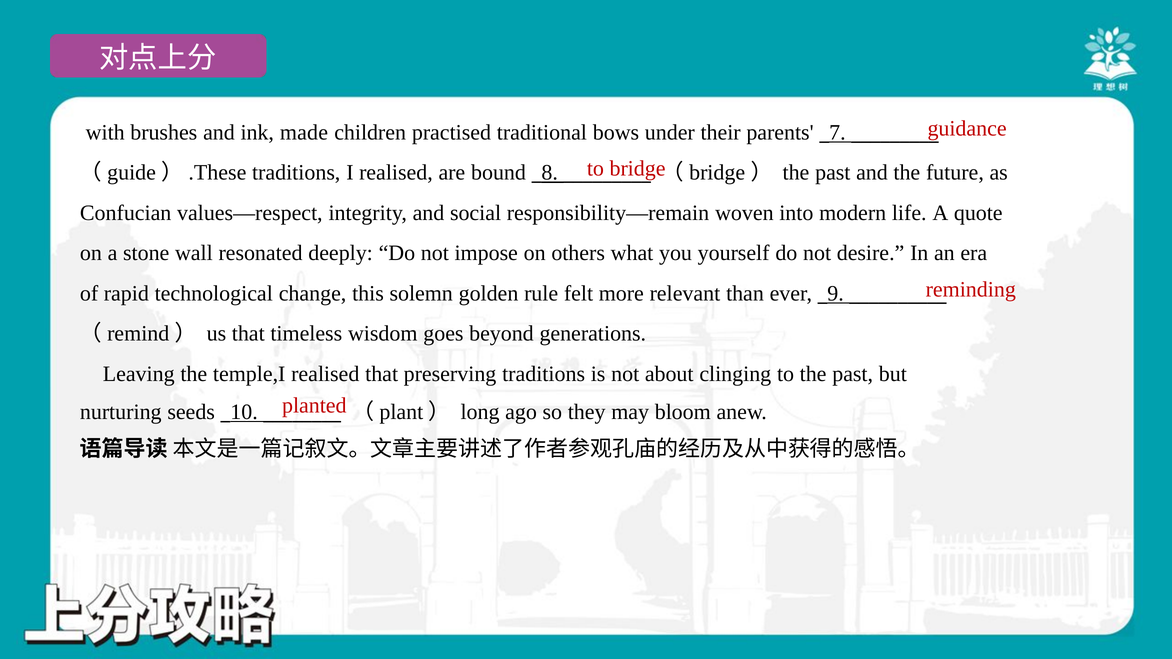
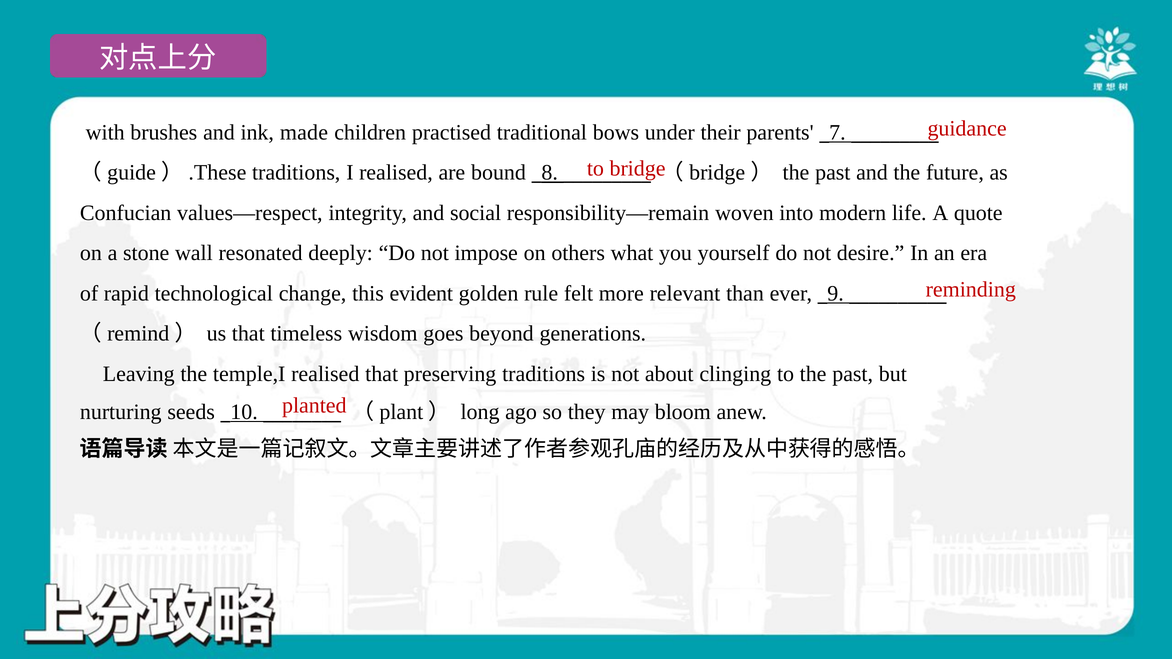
solemn: solemn -> evident (421, 294)
